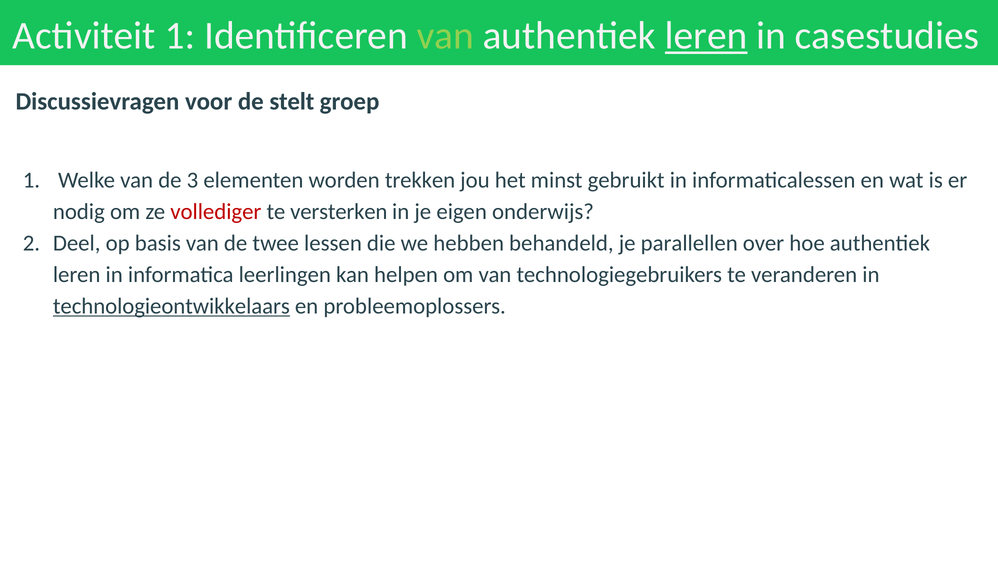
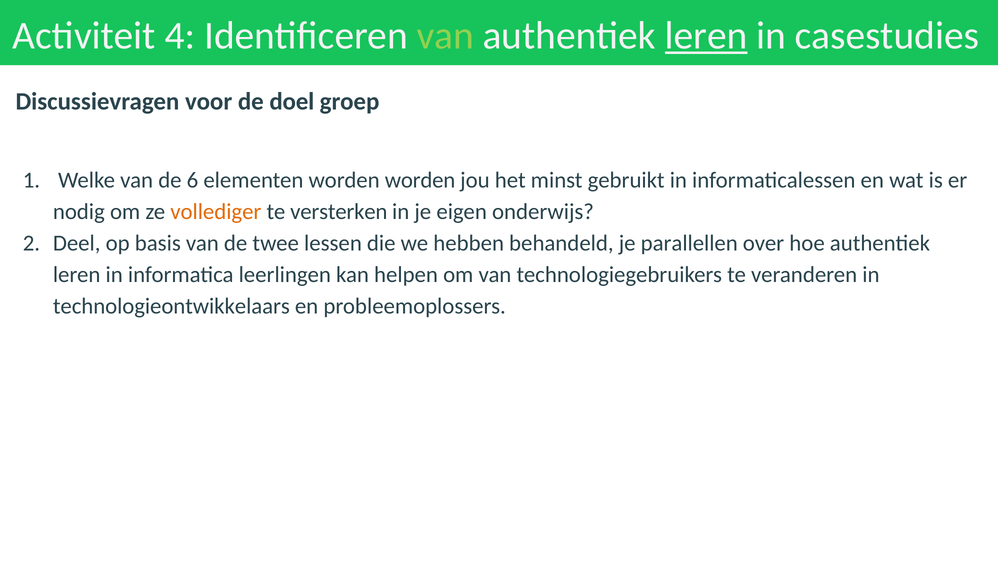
Activiteit 1: 1 -> 4 (180, 36)
stelt: stelt -> doel (292, 102)
3: 3 -> 6 (192, 180)
worden trekken: trekken -> worden (420, 180)
vollediger colour: red -> orange (216, 212)
technologieontwikkelaars underline: present -> none (171, 306)
